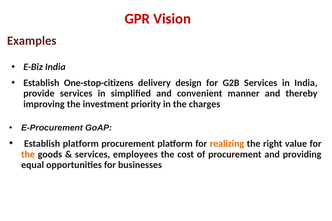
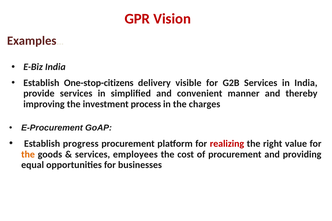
design: design -> visible (188, 83)
priority: priority -> process (146, 104)
Establish platform: platform -> progress (81, 144)
realizing colour: orange -> red (227, 144)
